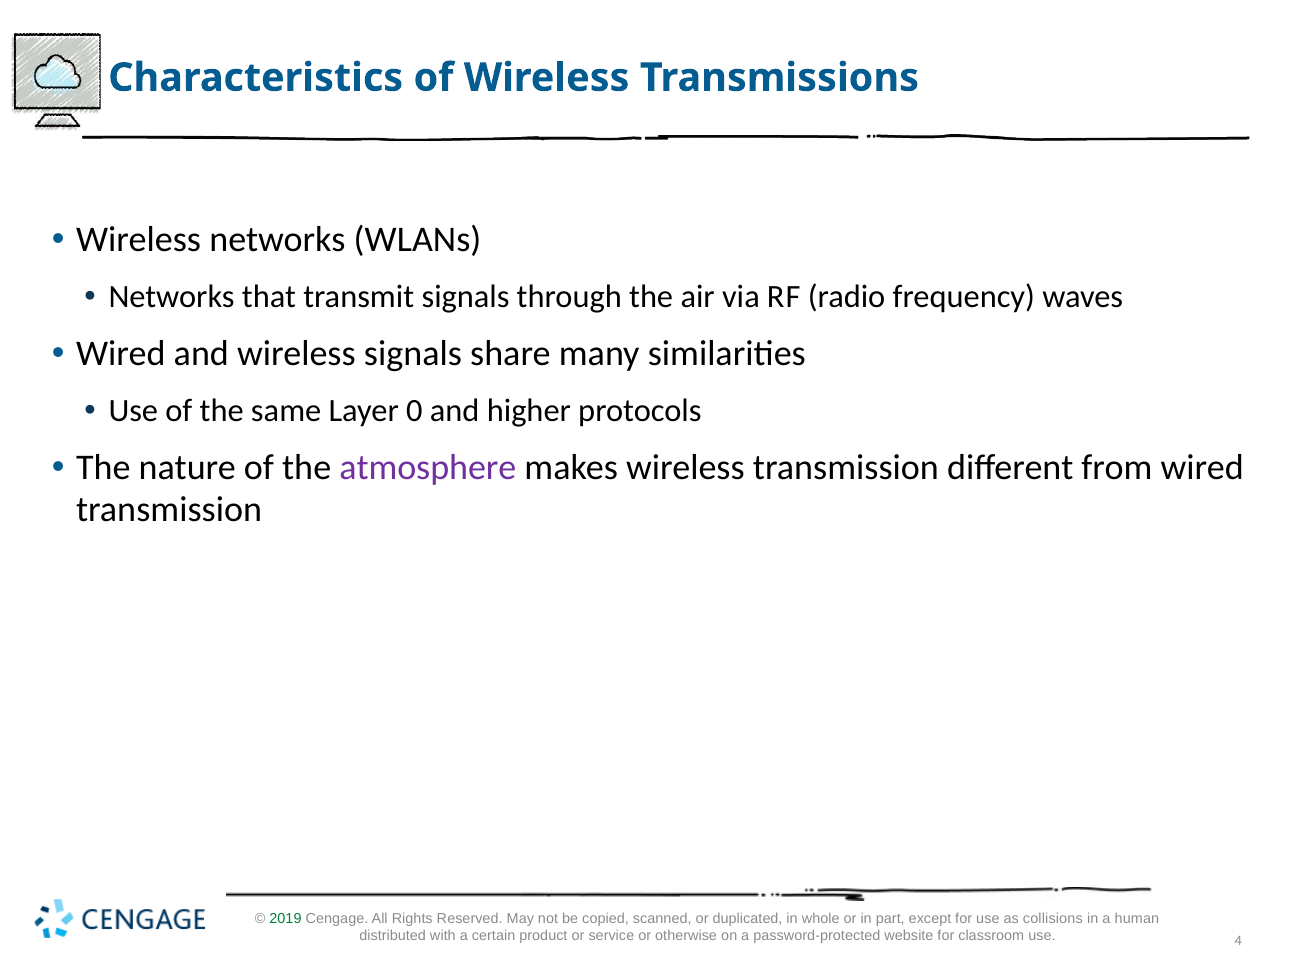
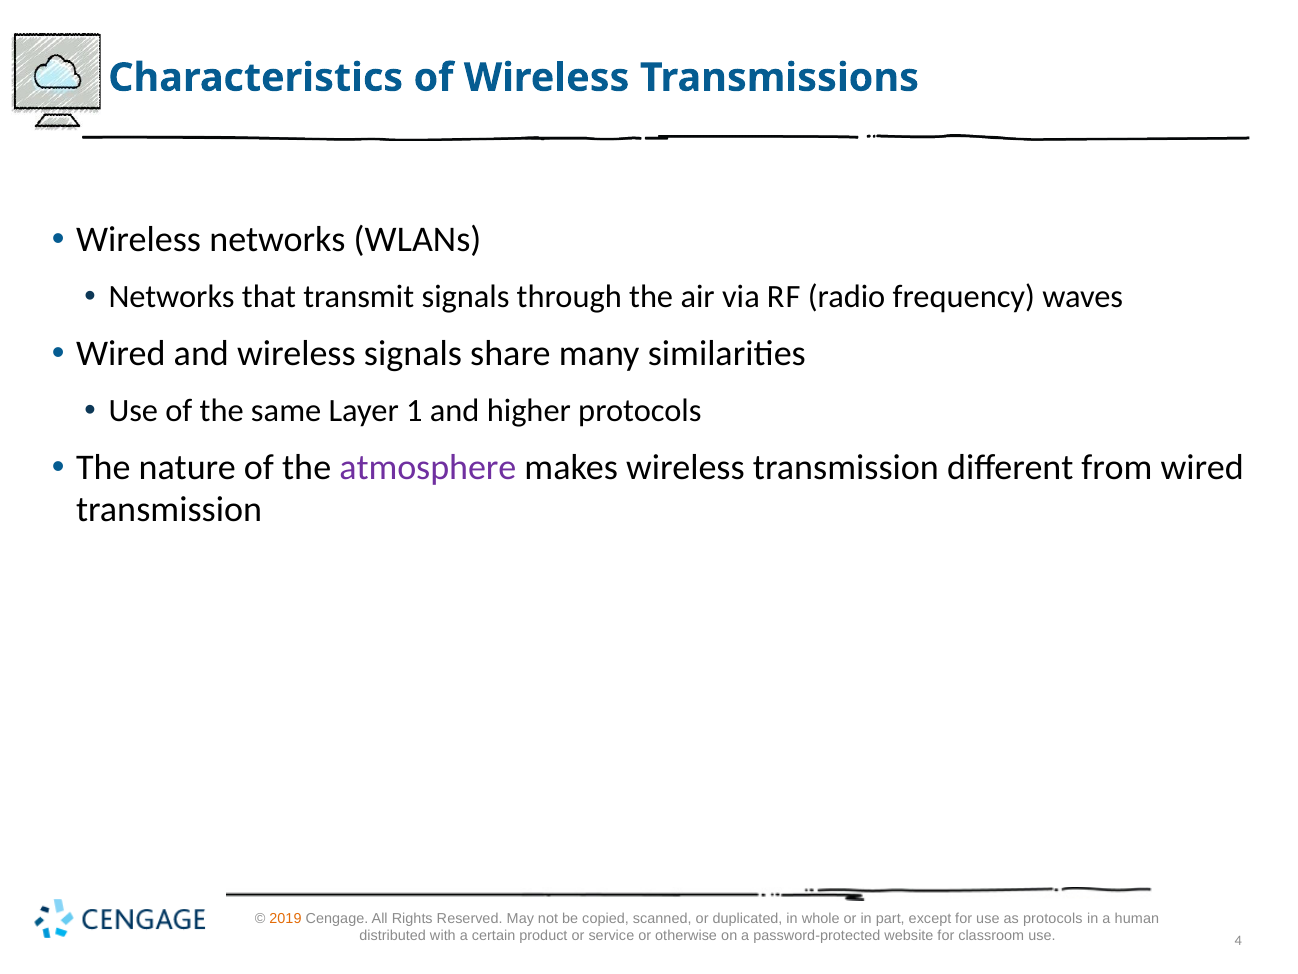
0: 0 -> 1 (414, 411)
2019 colour: green -> orange (285, 918)
as collisions: collisions -> protocols (1053, 918)
